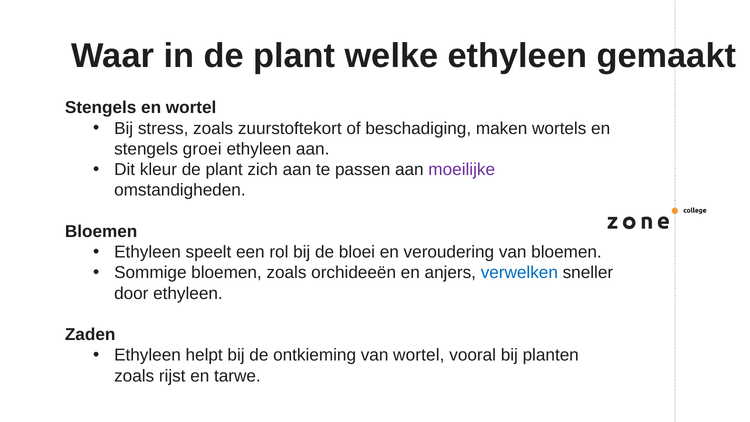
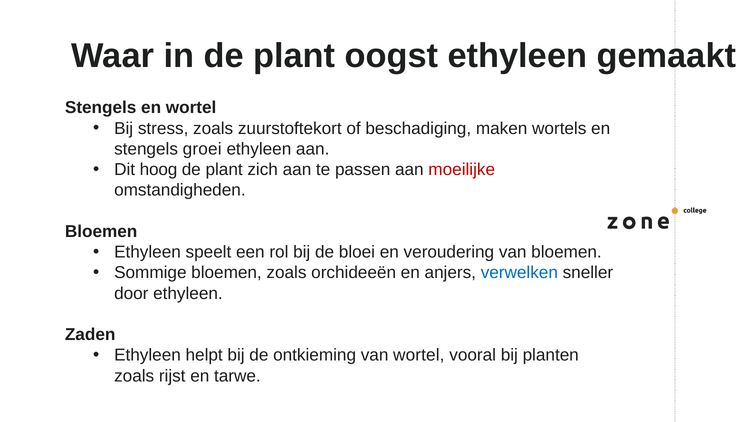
welke: welke -> oogst (391, 56)
kleur: kleur -> hoog (158, 170)
moeilijke colour: purple -> red (462, 170)
